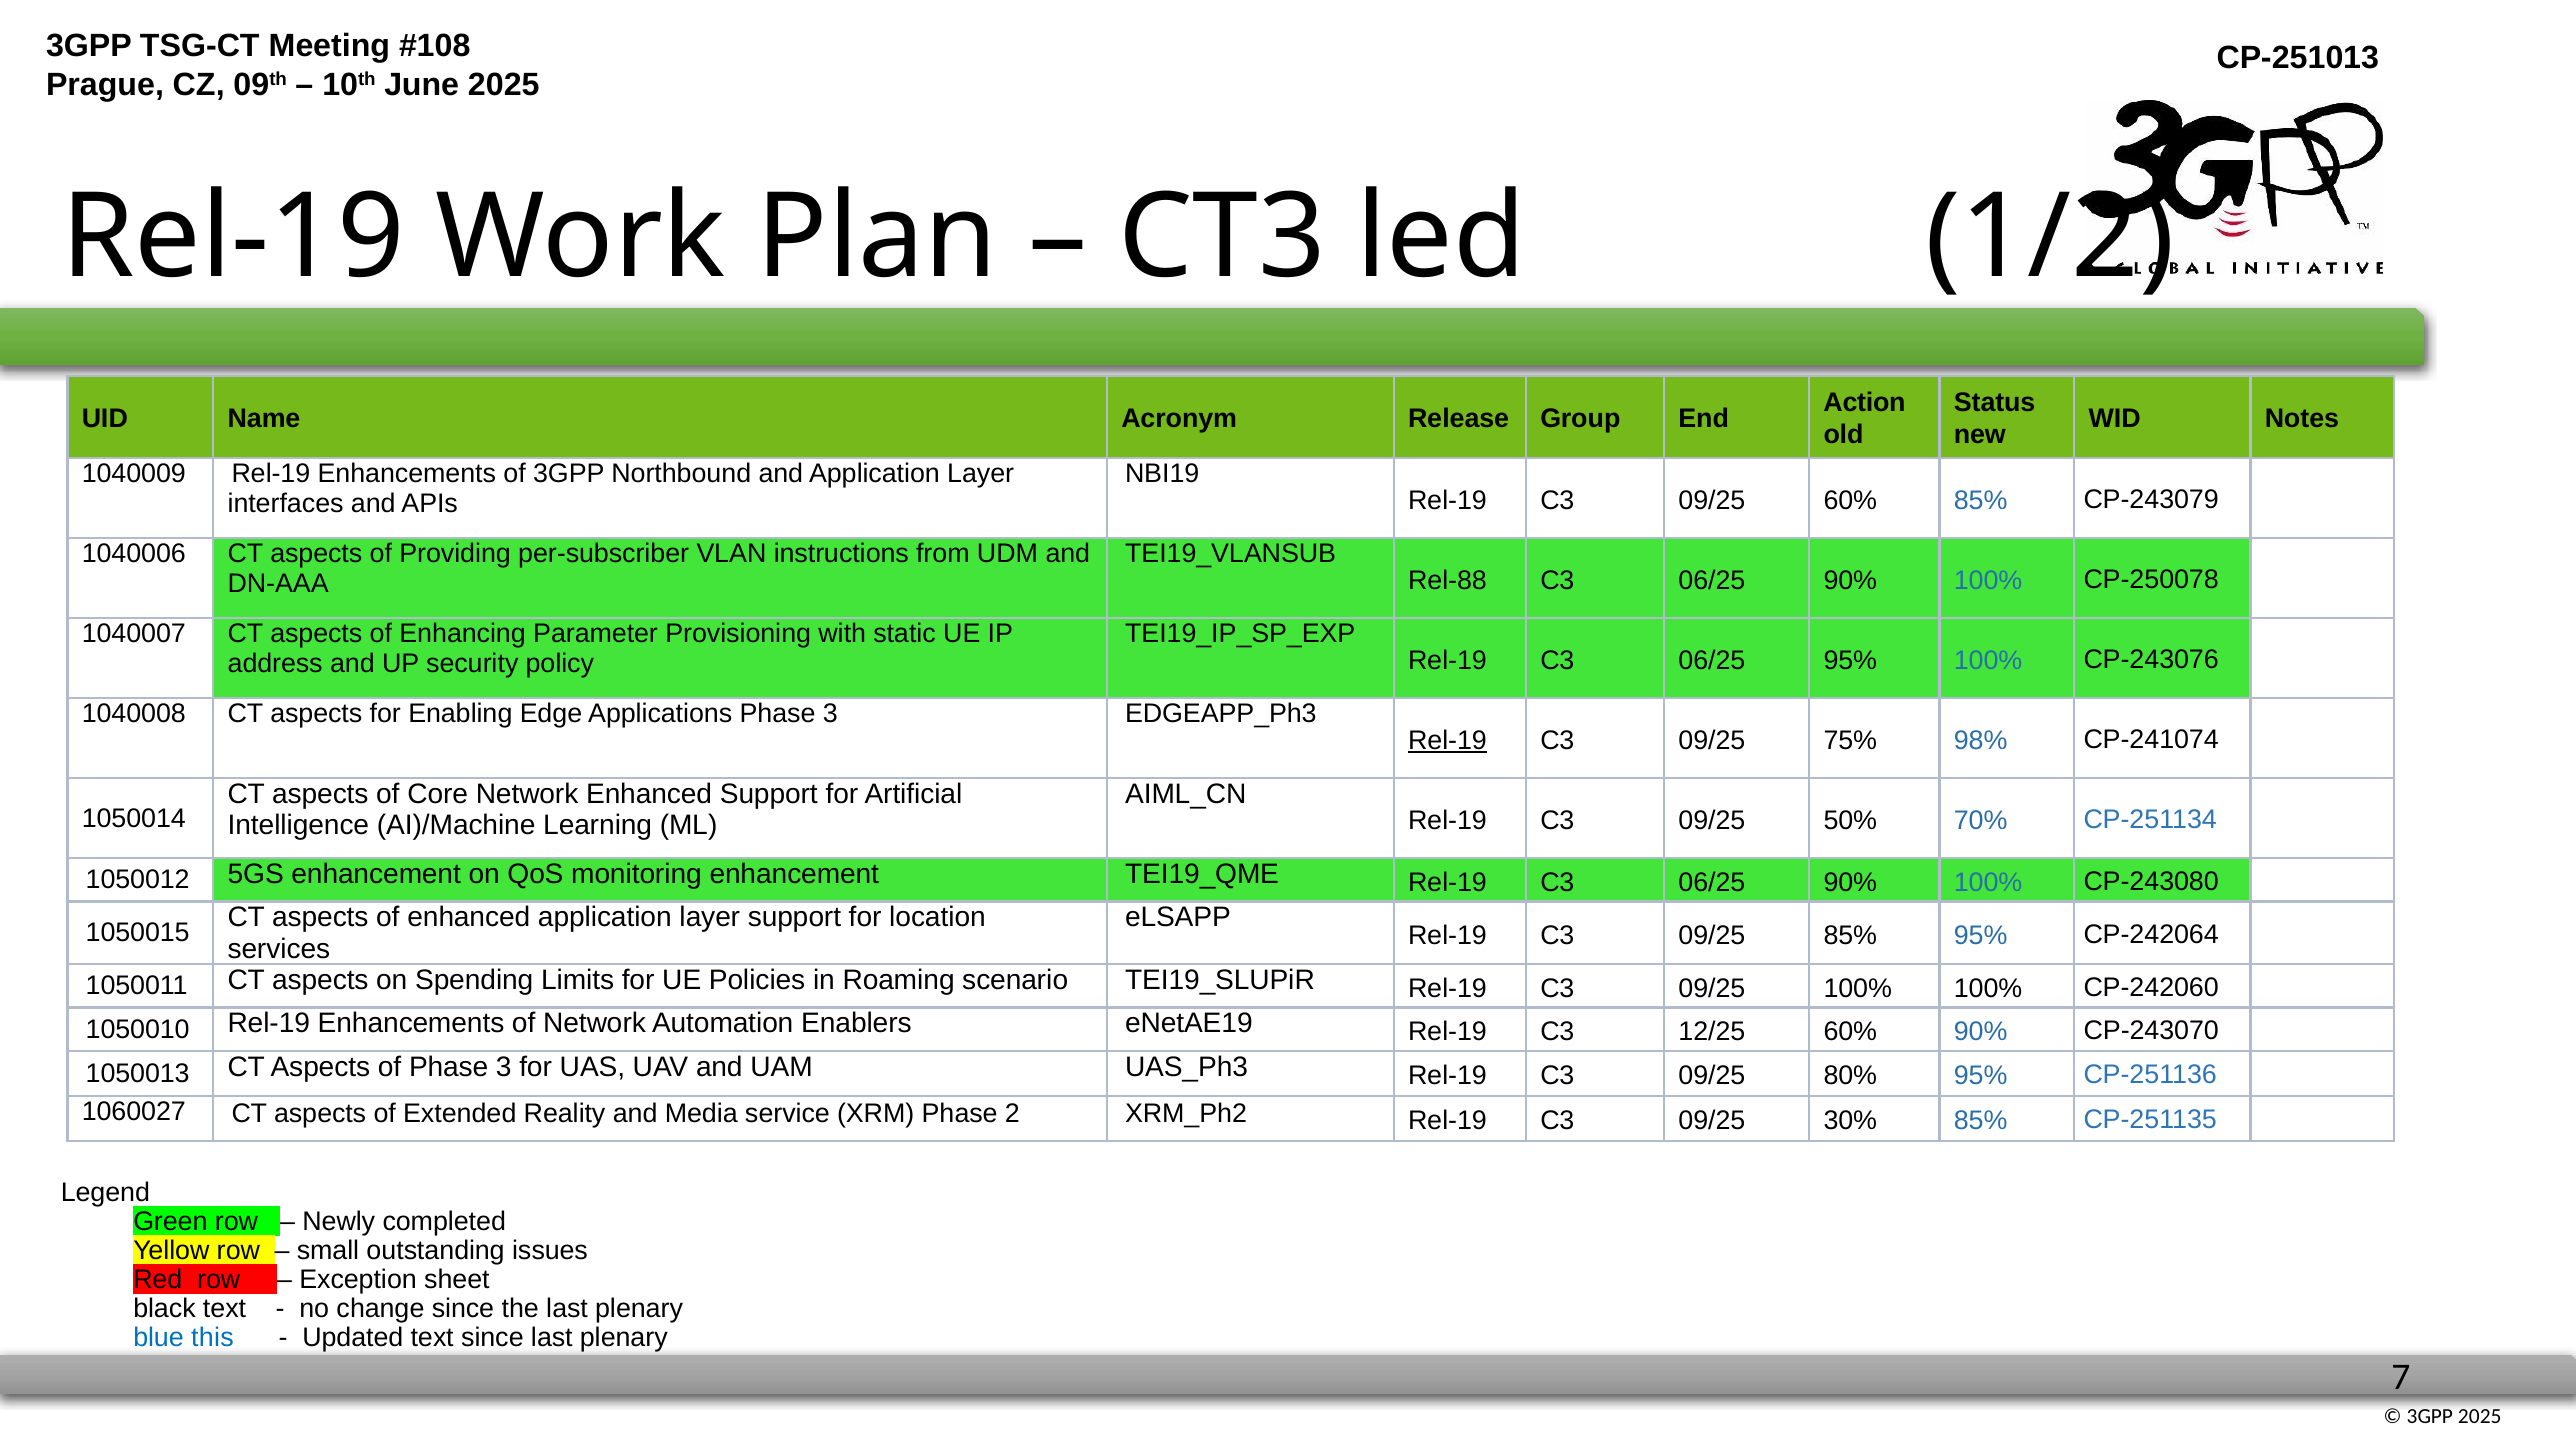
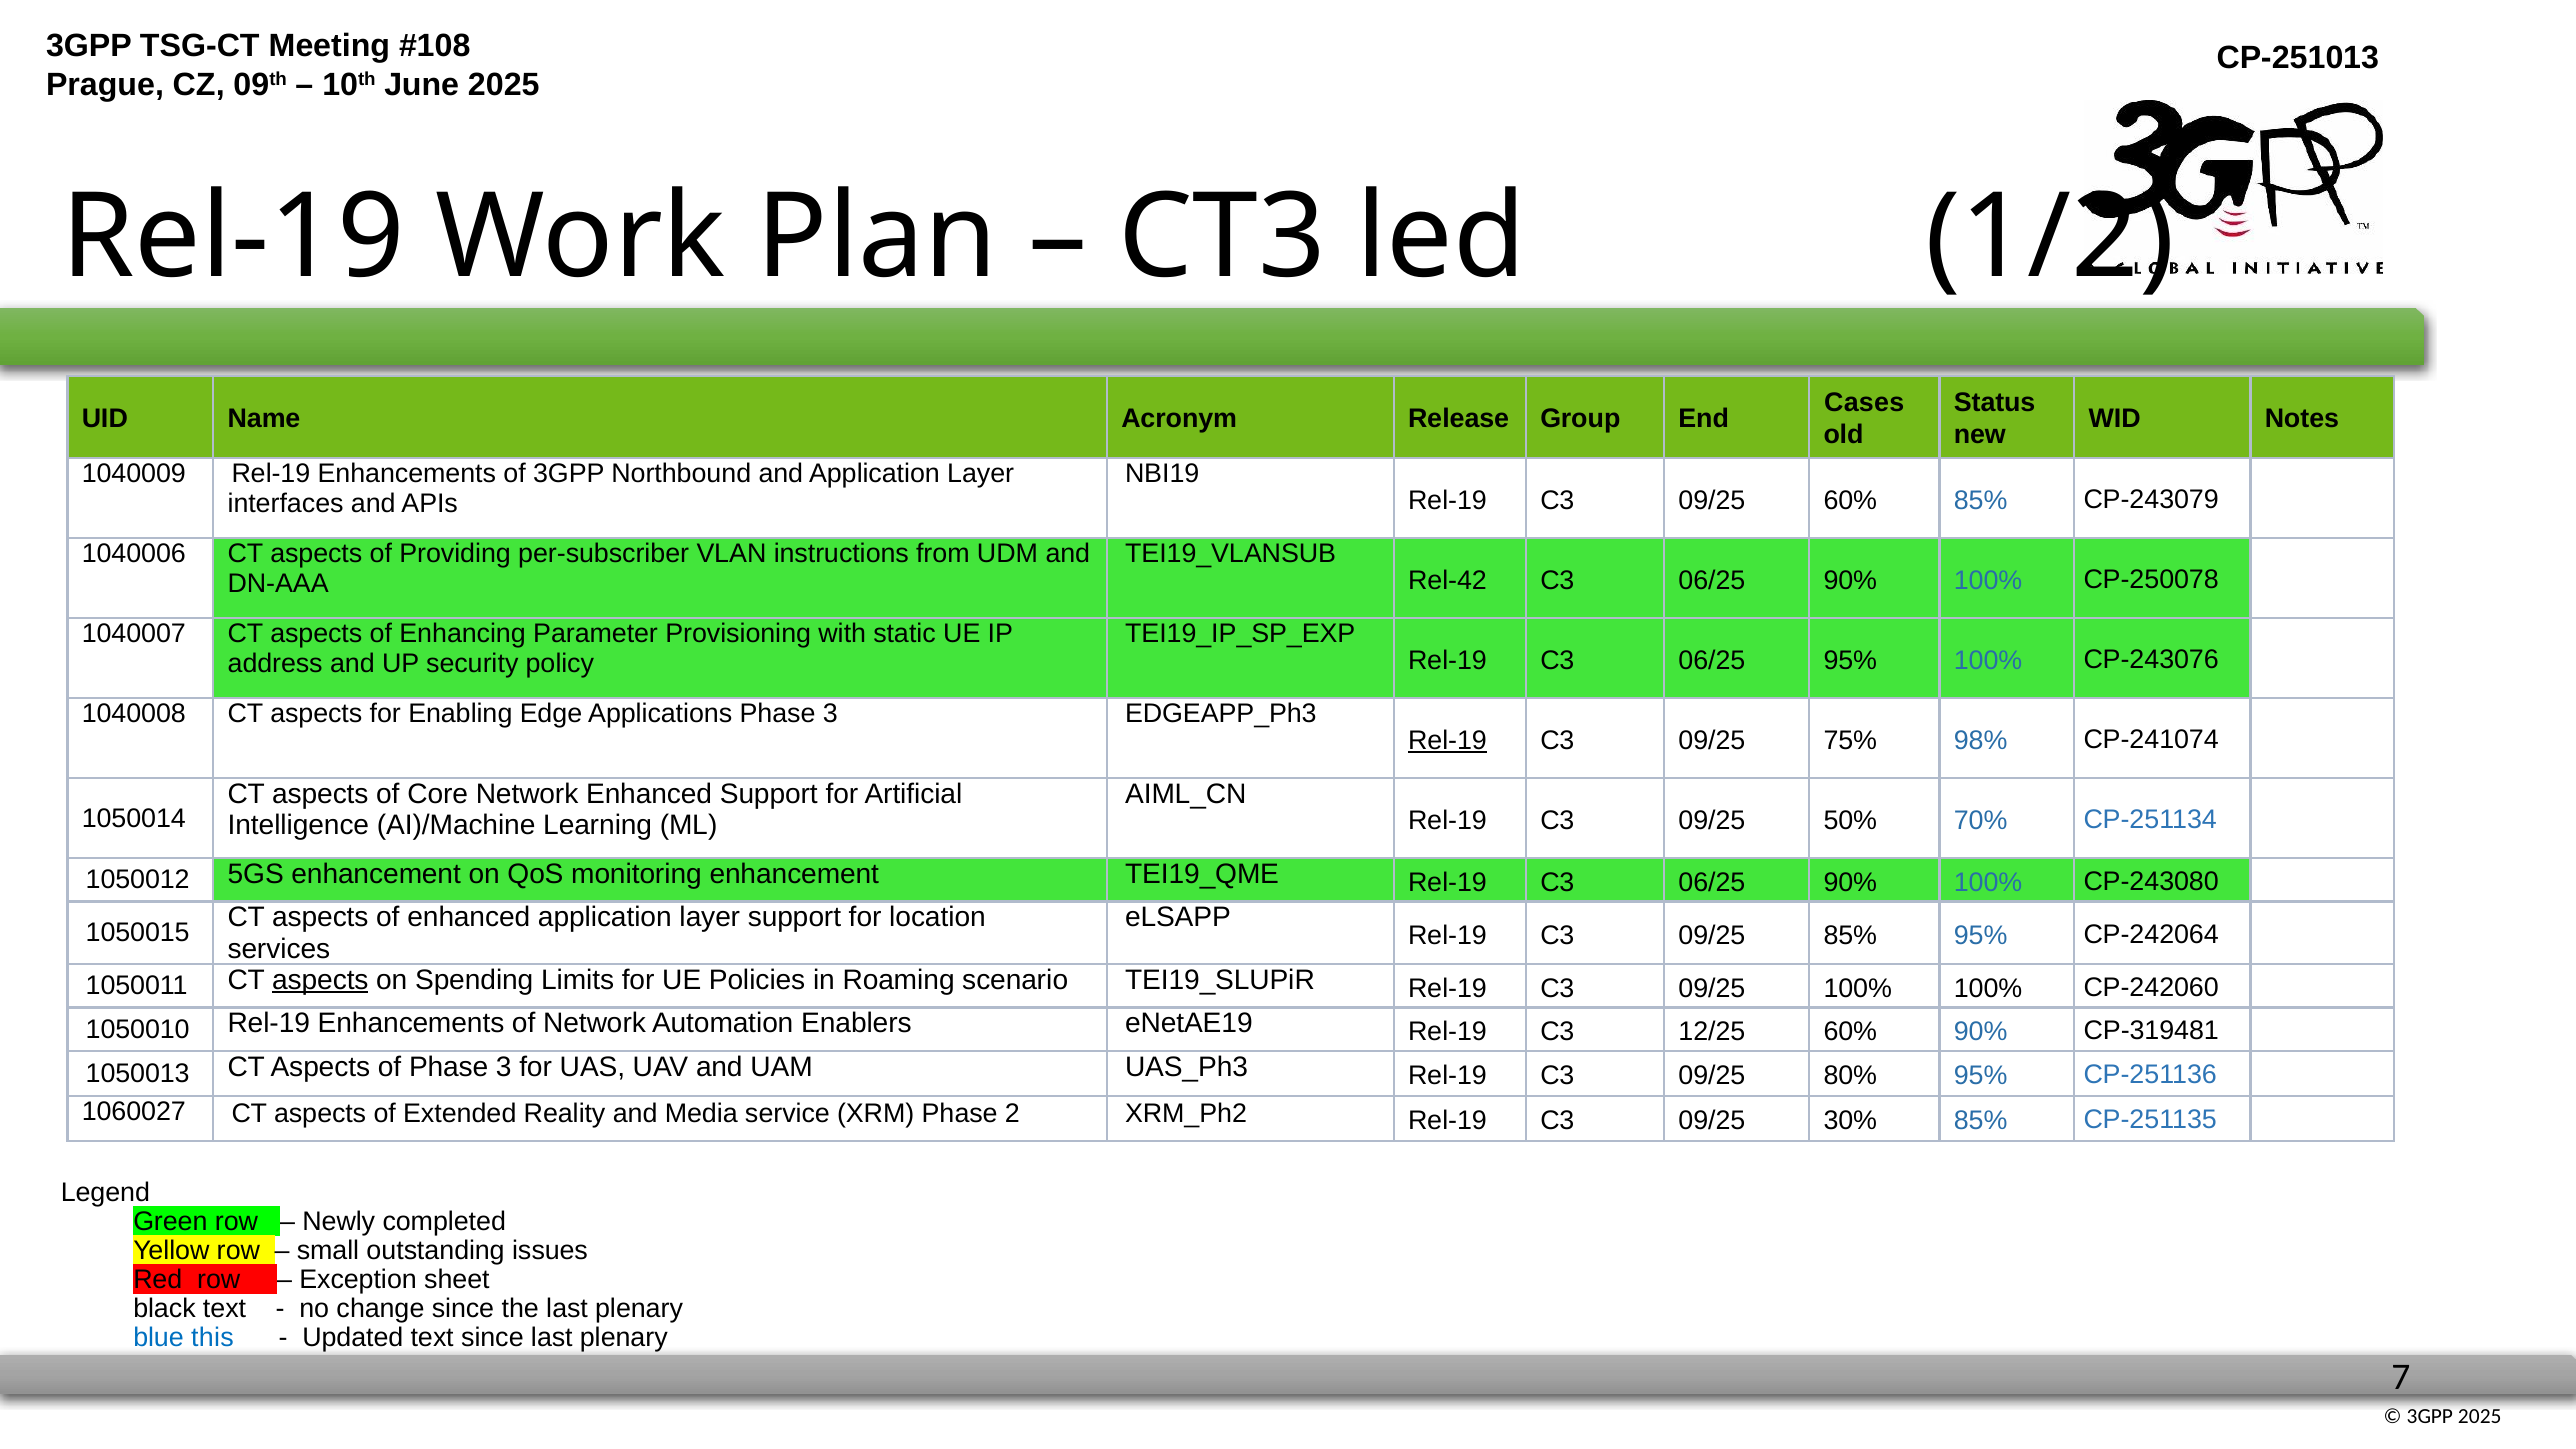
Action: Action -> Cases (1864, 402)
Rel-88: Rel-88 -> Rel-42 (1447, 581)
aspects underline: none -> present (320, 980)
CP-243070: CP-243070 -> CP-319481 (2151, 1031)
